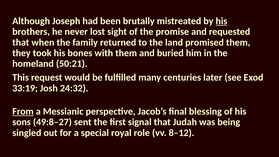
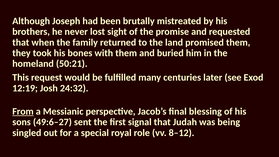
his underline: present -> none (221, 21)
33:19: 33:19 -> 12:19 (25, 88)
49:8–27: 49:8–27 -> 49:6–27 (52, 122)
